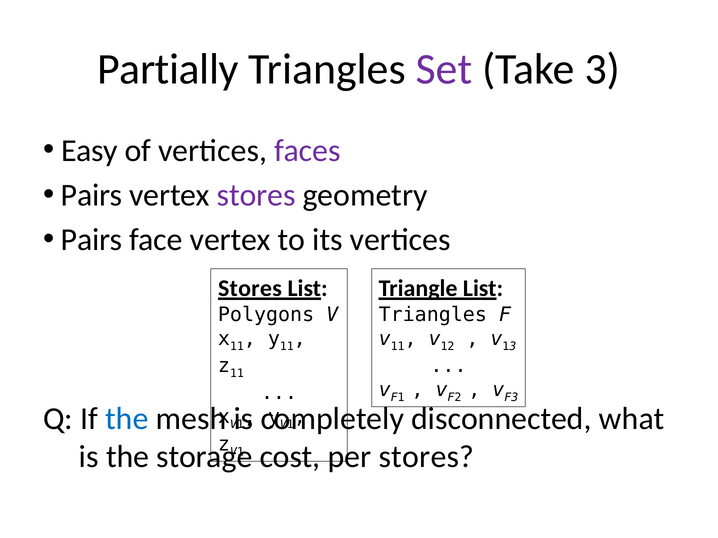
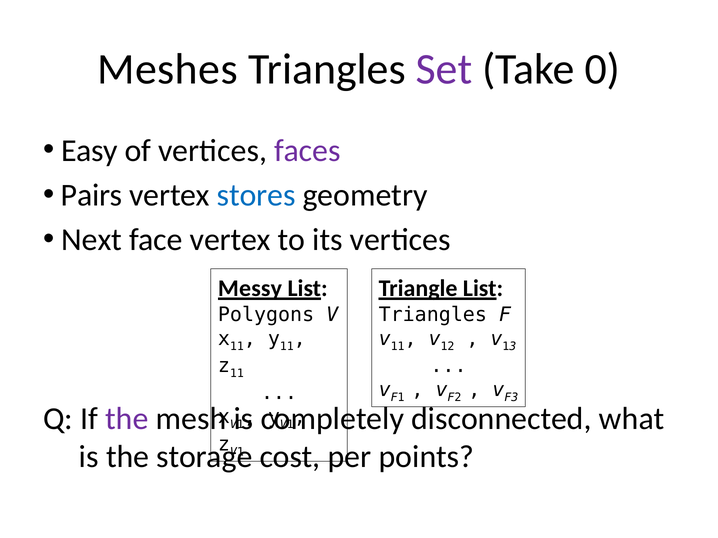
Partially: Partially -> Meshes (167, 70)
3: 3 -> 0 (602, 70)
stores colour: purple -> blue (256, 195)
Pairs: Pairs -> Next (92, 240)
Stores: Stores -> Messy (250, 289)
the colour: blue -> purple (127, 419)
per stores: stores -> points (426, 457)
